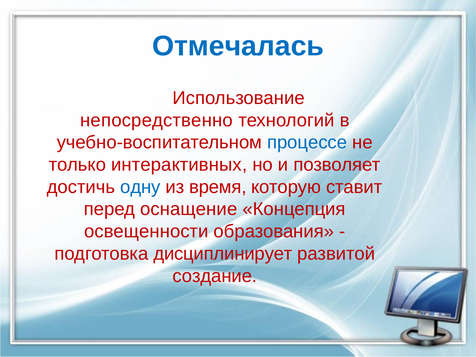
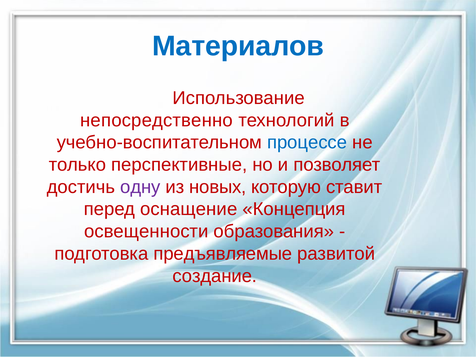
Отмечалась: Отмечалась -> Материалов (238, 46)
интерактивных: интерактивных -> перспективные (179, 165)
одну colour: blue -> purple (140, 187)
время: время -> новых (218, 187)
дисциплинирует: дисциплинирует -> предъявляемые (223, 254)
